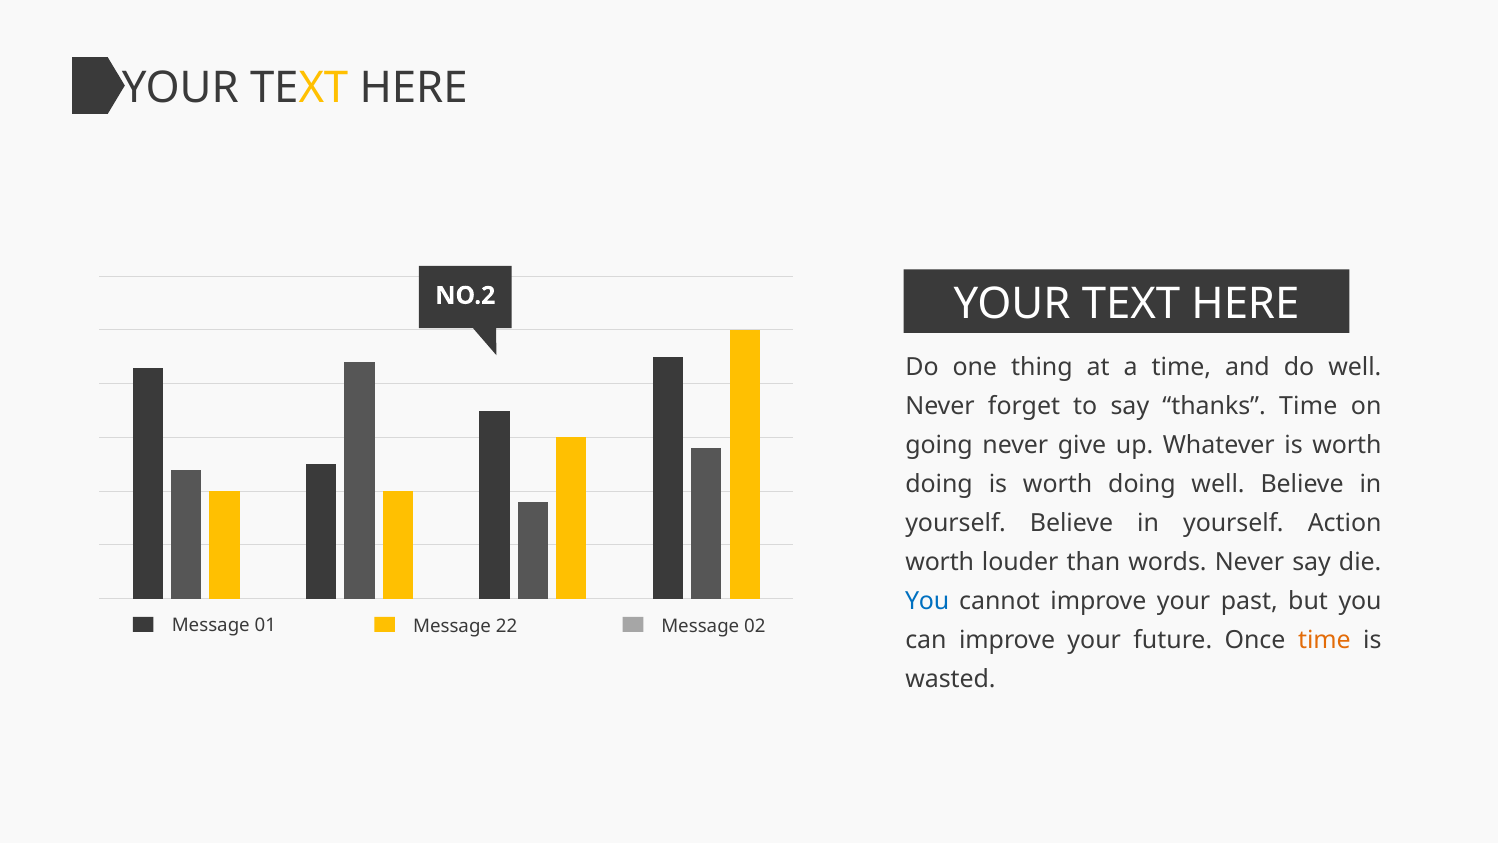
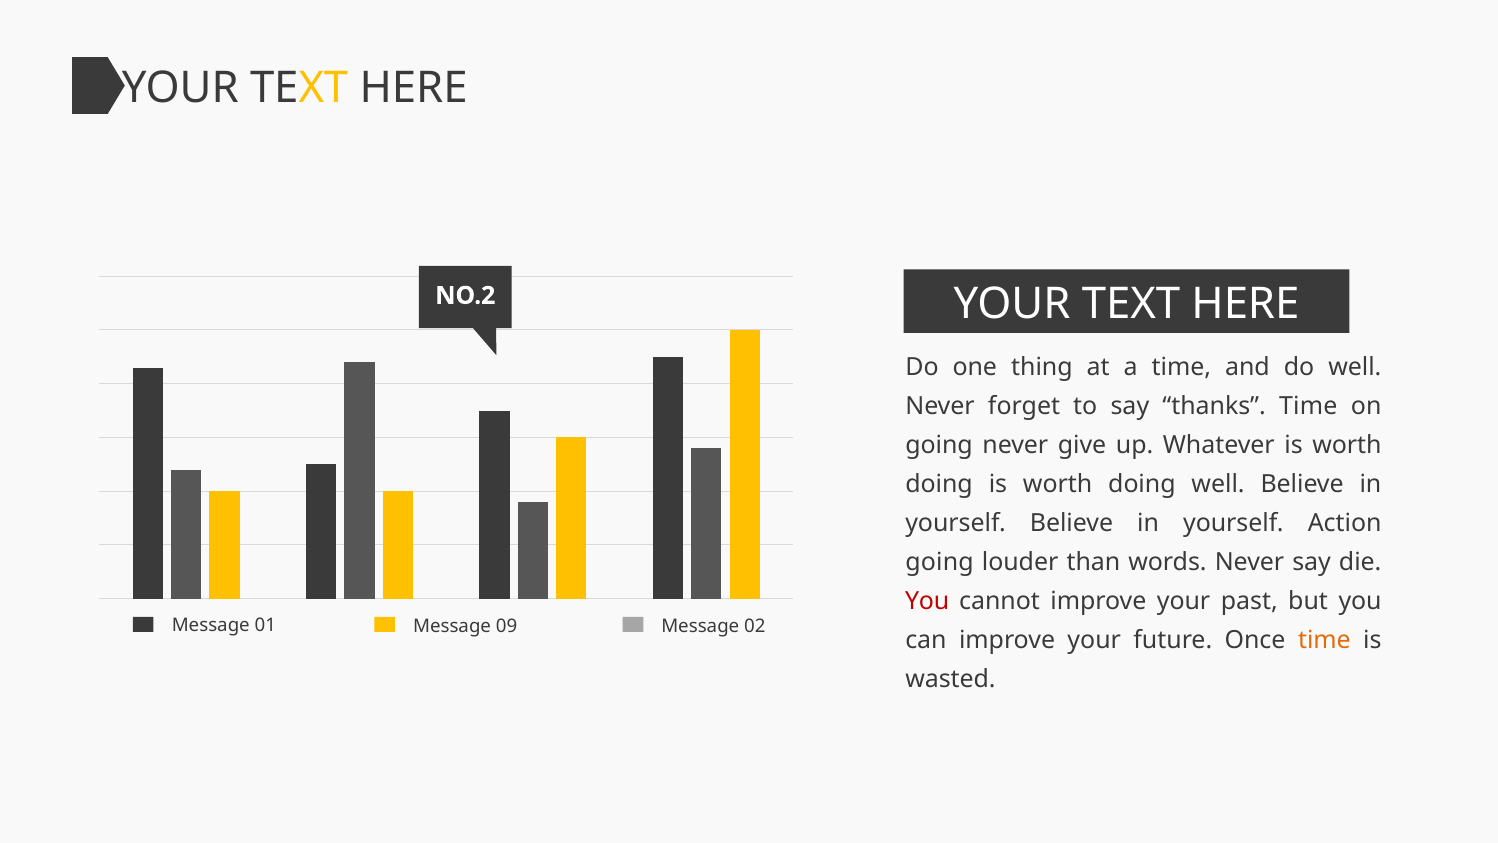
worth: worth -> going (940, 562)
You colour: blue -> red (927, 601)
22: 22 -> 09 (507, 626)
